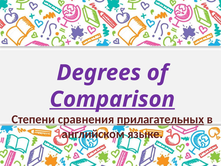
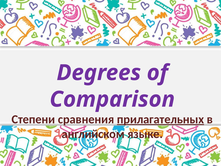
Comparison underline: present -> none (112, 99)
